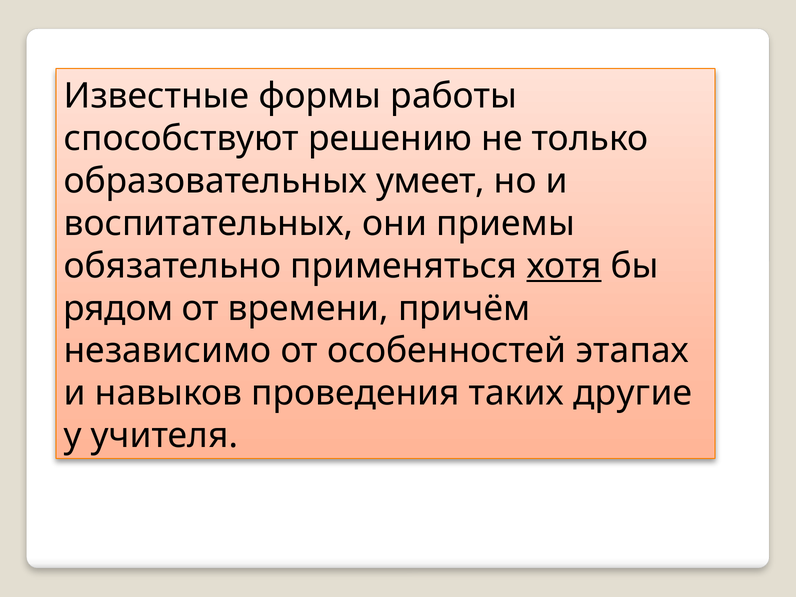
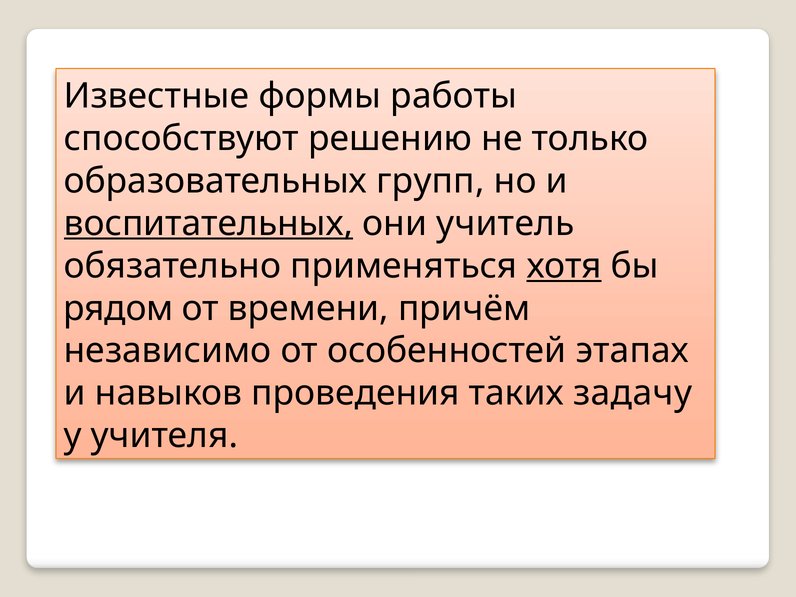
умеет: умеет -> групп (430, 181)
воспитательных underline: none -> present (209, 223)
приемы: приемы -> учитель (506, 223)
другие: другие -> задачу (633, 393)
